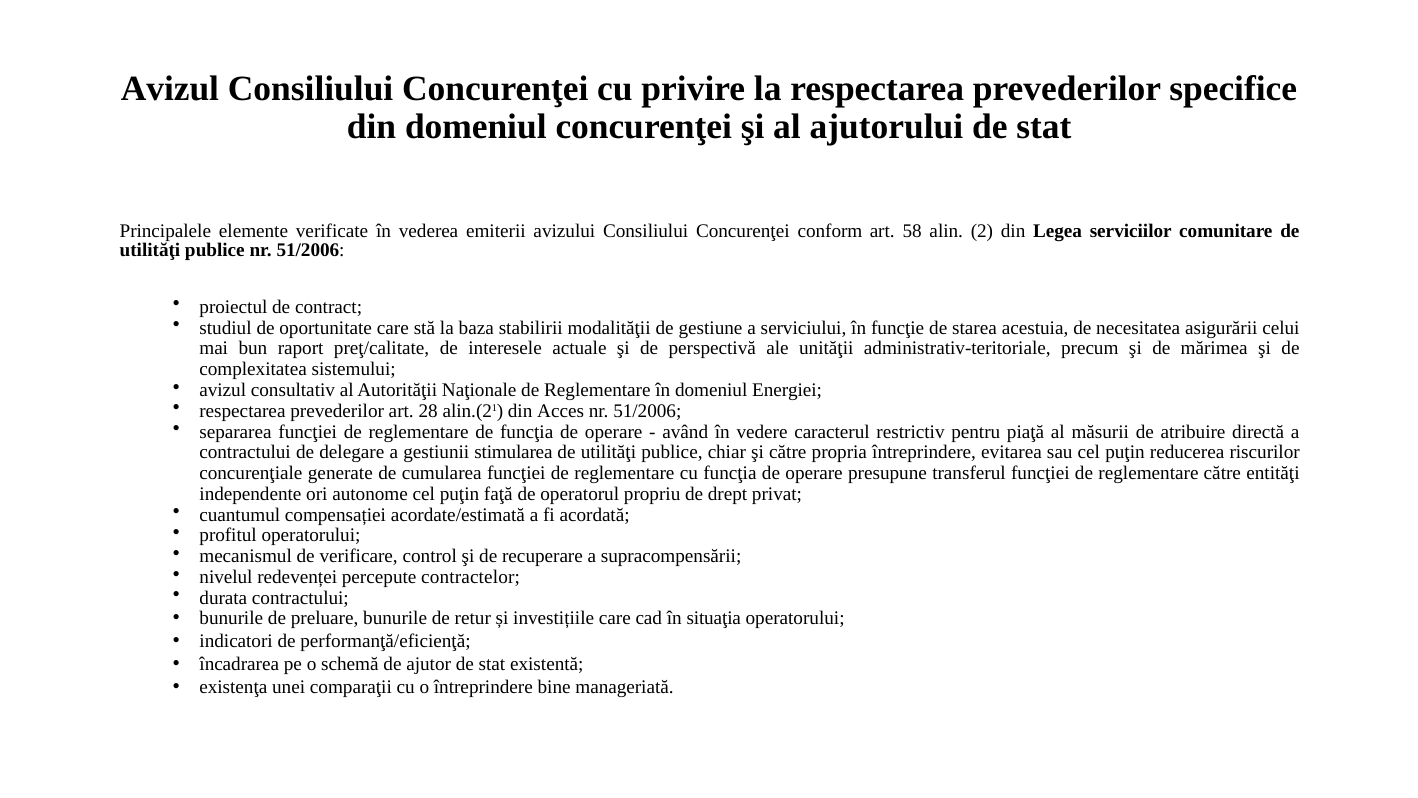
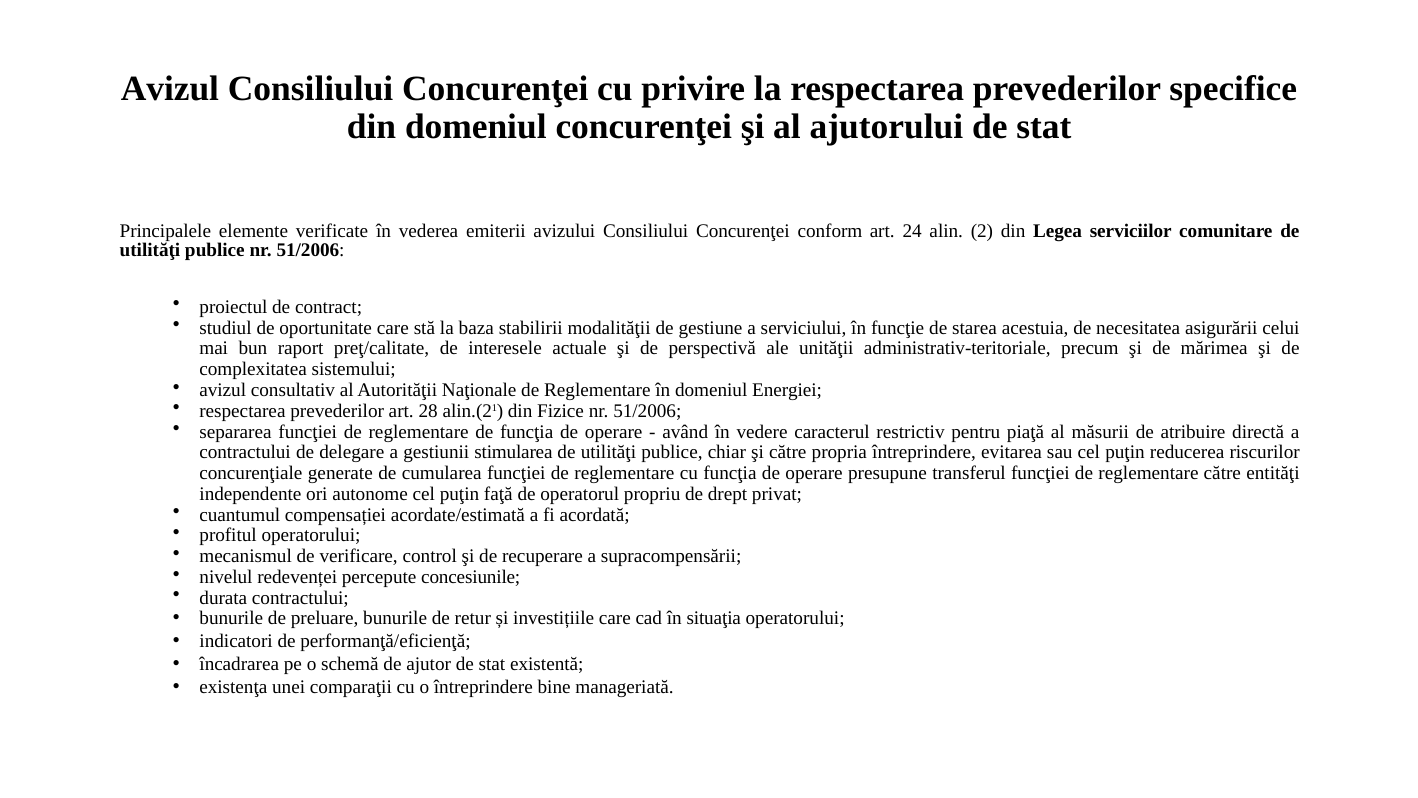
58: 58 -> 24 (912, 231)
Acces: Acces -> Fizice (561, 411)
contractelor: contractelor -> concesiunile (471, 577)
